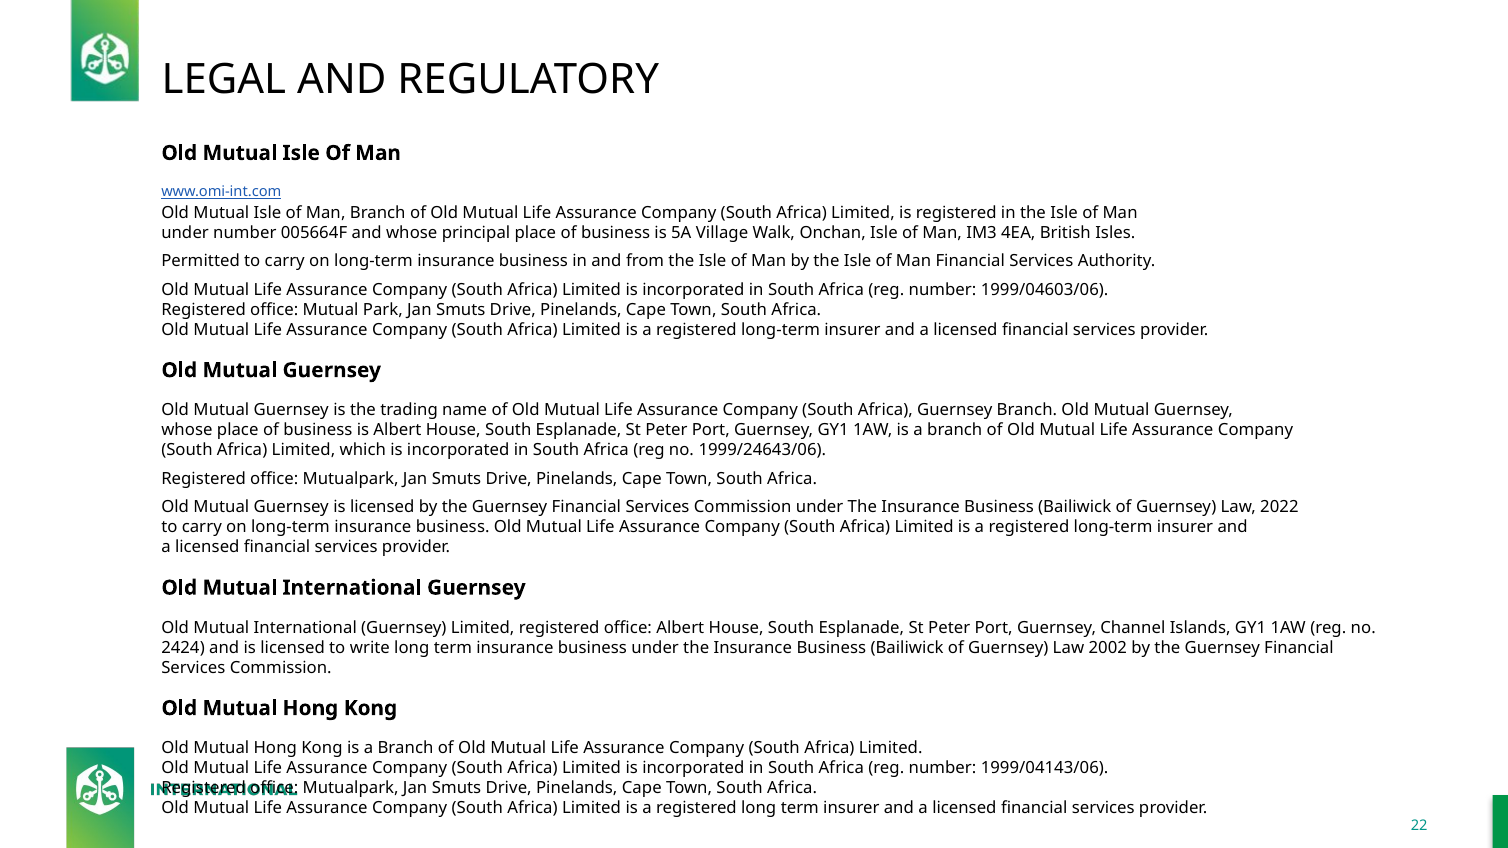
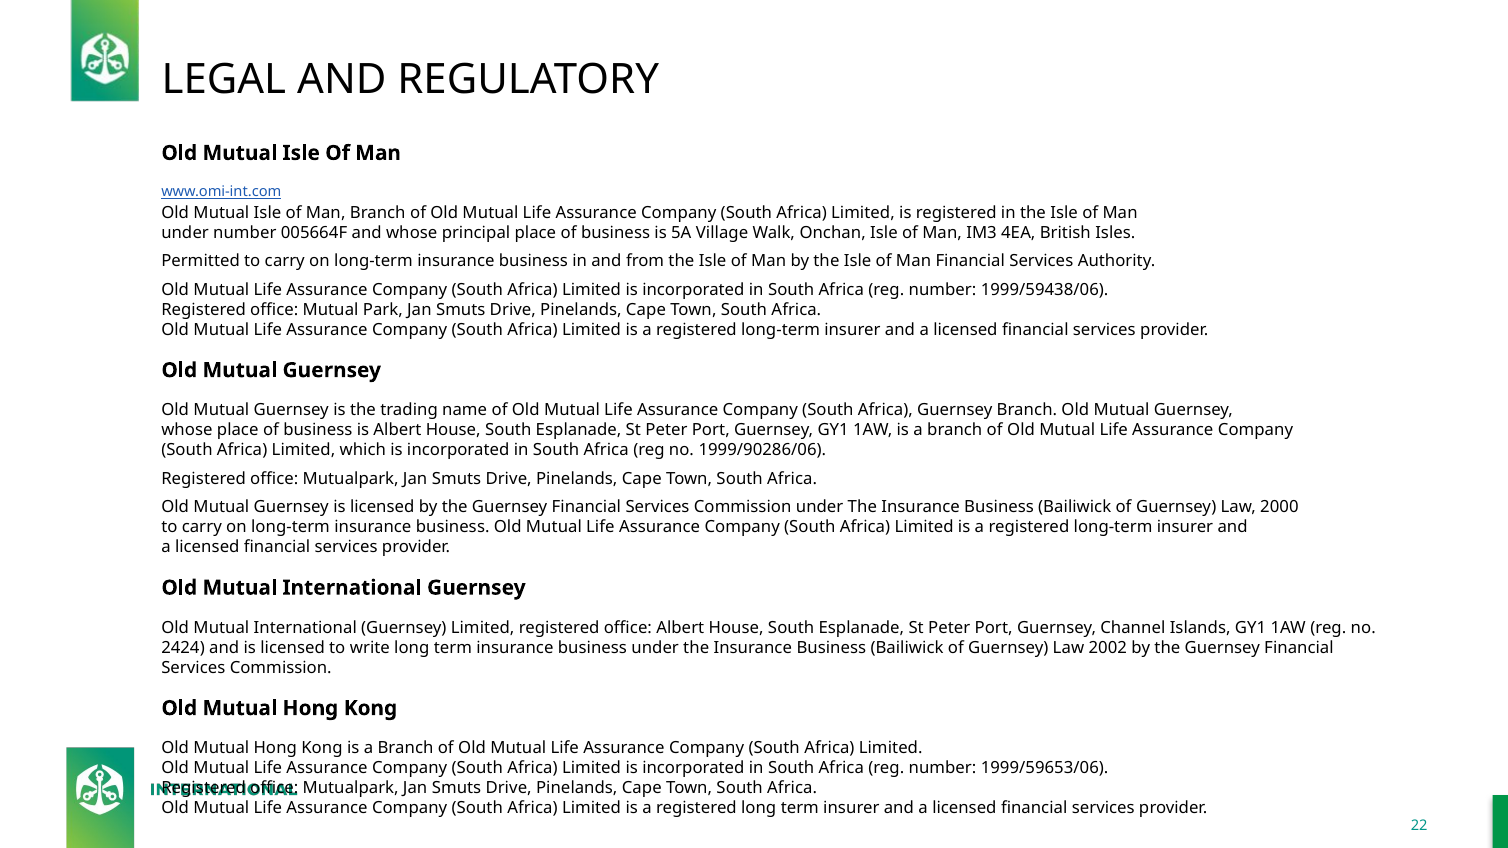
1999/04603/06: 1999/04603/06 -> 1999/59438/06 (1045, 290)
1999/24643/06: 1999/24643/06 -> 1999/90286/06 (762, 450)
2022: 2022 -> 2000 (1279, 507)
1999/04143/06: 1999/04143/06 -> 1999/59653/06 (1045, 768)
